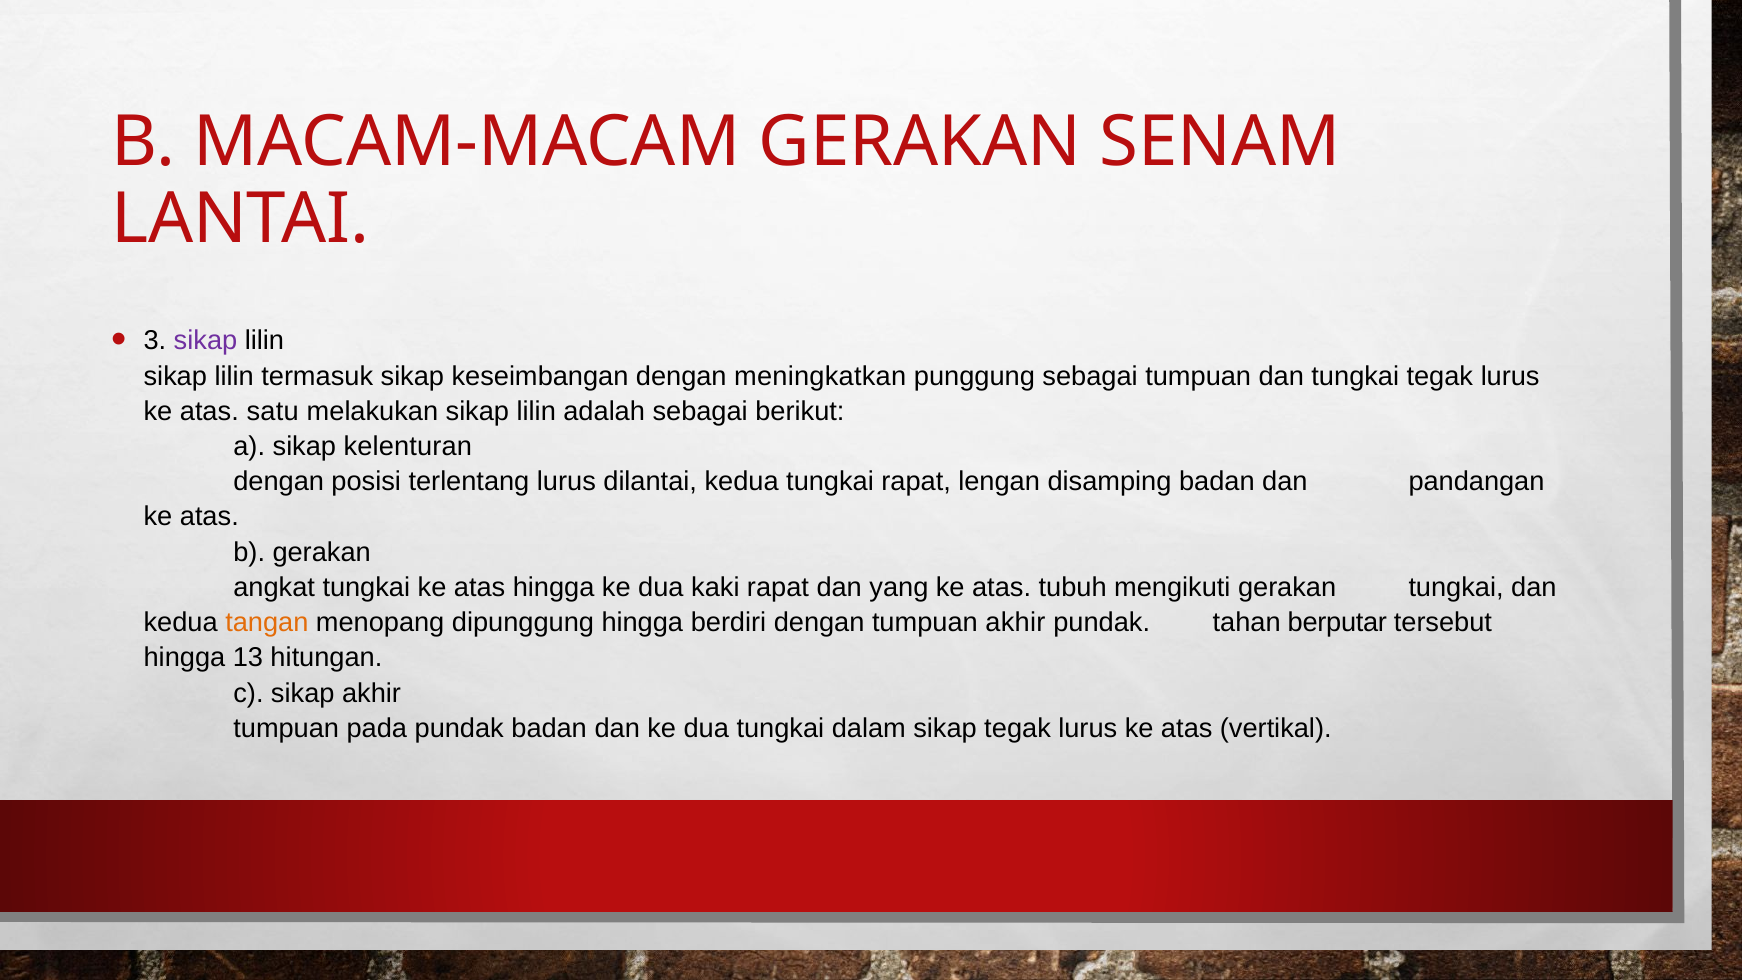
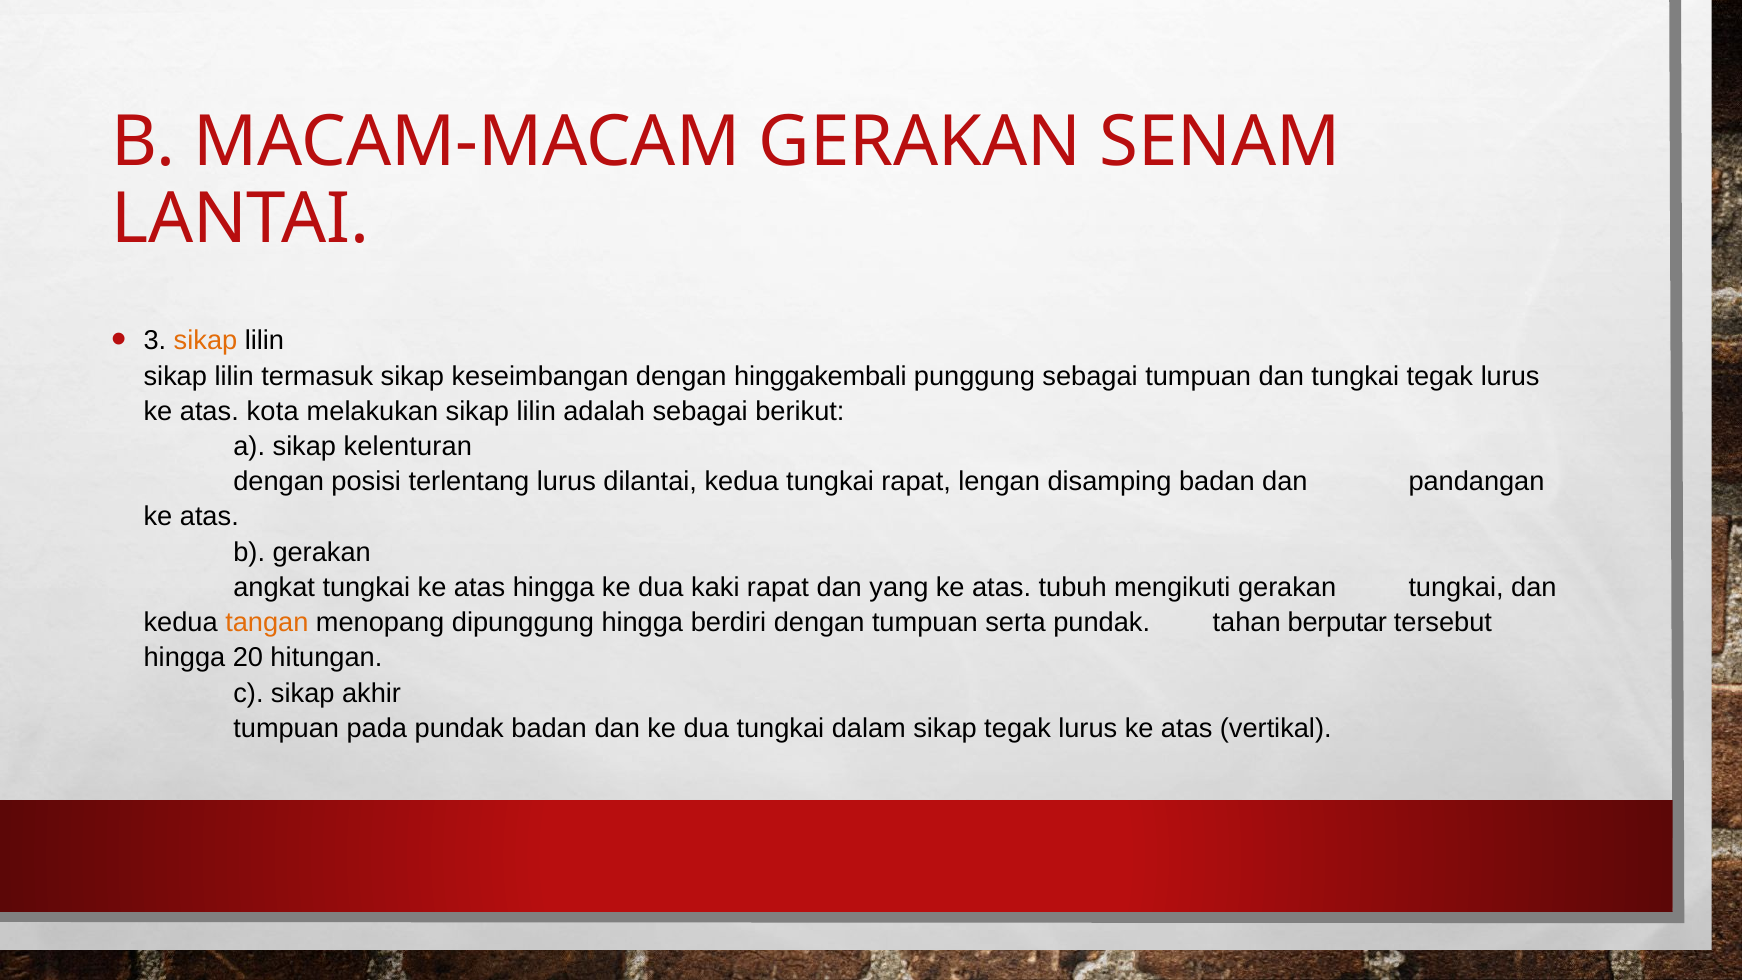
sikap colour: purple -> orange (206, 341)
meningkatkan: meningkatkan -> hinggakembali (820, 376)
satu: satu -> kota (273, 411)
tumpuan akhir: akhir -> serta (1016, 623)
13: 13 -> 20 (248, 658)
